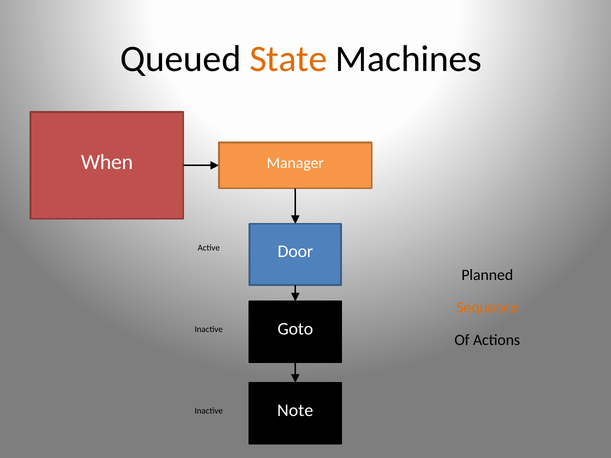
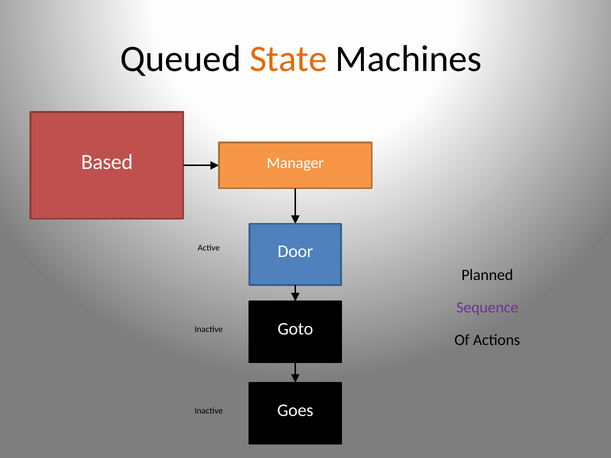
When: When -> Based (107, 162)
Sequence colour: orange -> purple (487, 308)
Note: Note -> Goes (295, 411)
